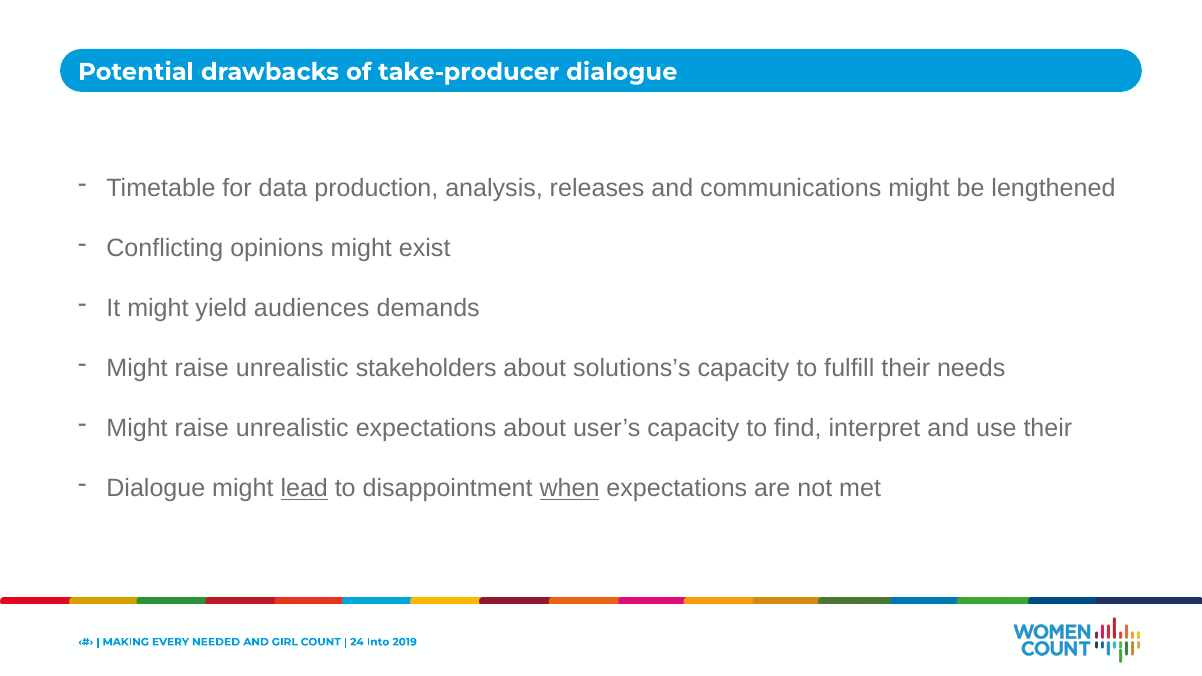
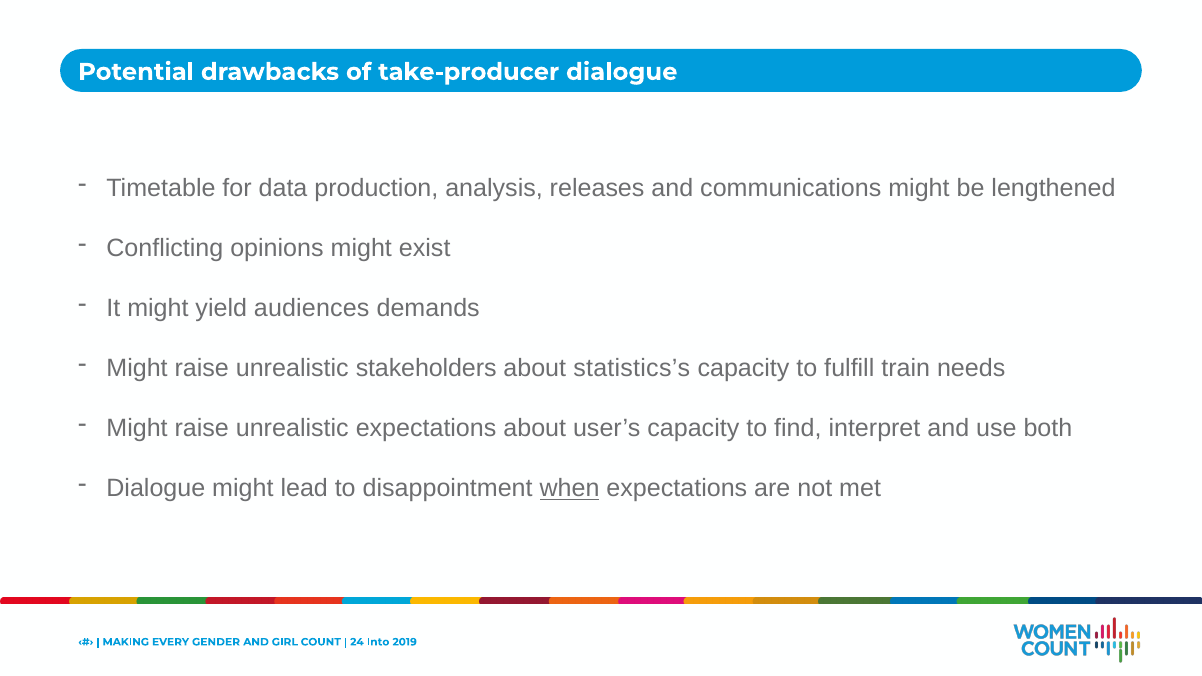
solutions’s: solutions’s -> statistics’s (632, 368)
fulfill their: their -> train (906, 368)
use their: their -> both (1048, 428)
lead underline: present -> none (304, 489)
NEEDED: NEEDED -> GENDER (216, 642)
